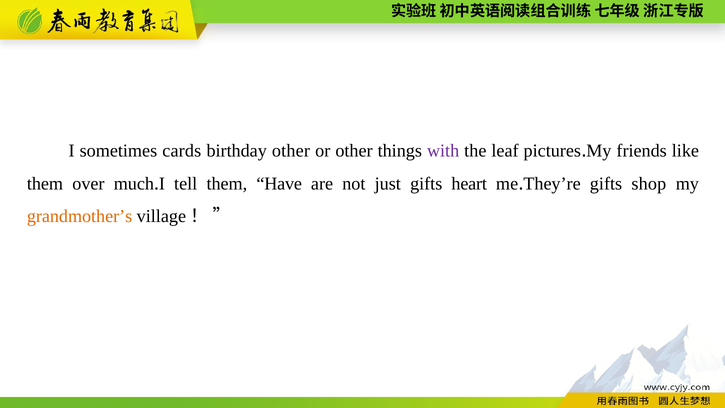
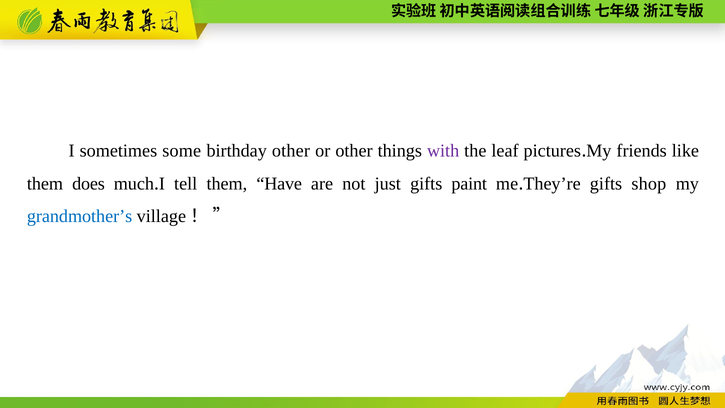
cards: cards -> some (182, 151)
over: over -> does (89, 184)
heart: heart -> paint (469, 184)
grandmother’s colour: orange -> blue (80, 216)
